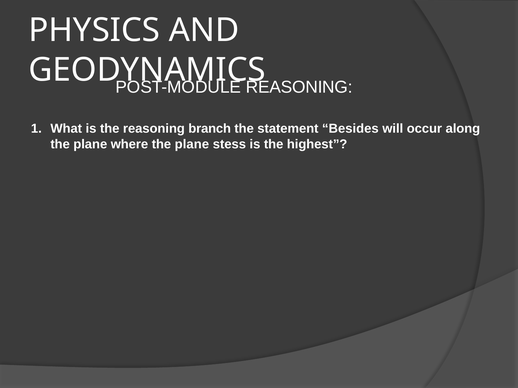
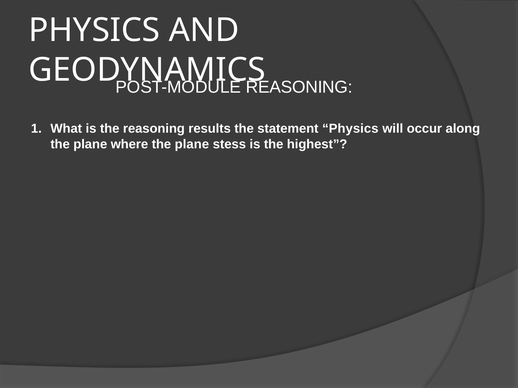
branch: branch -> results (210, 129)
statement Besides: Besides -> Physics (350, 129)
